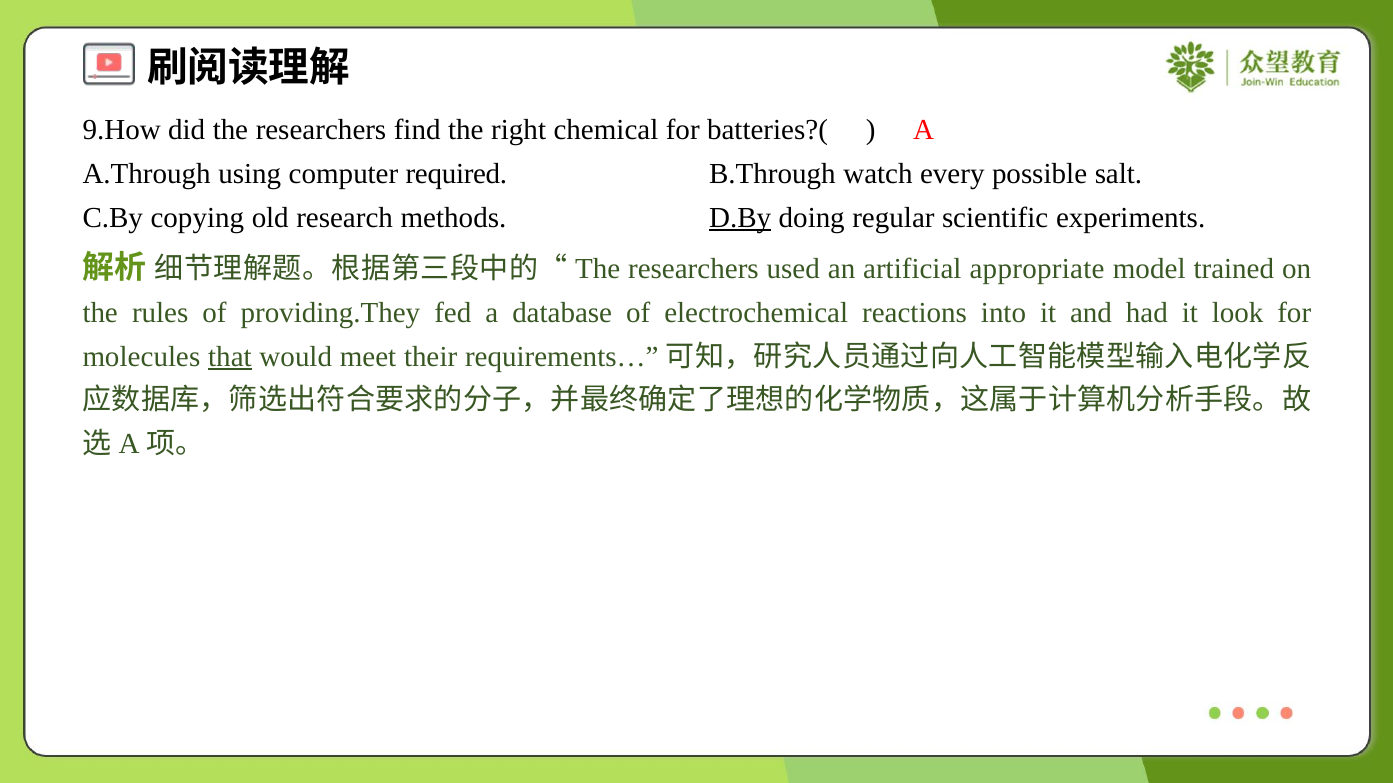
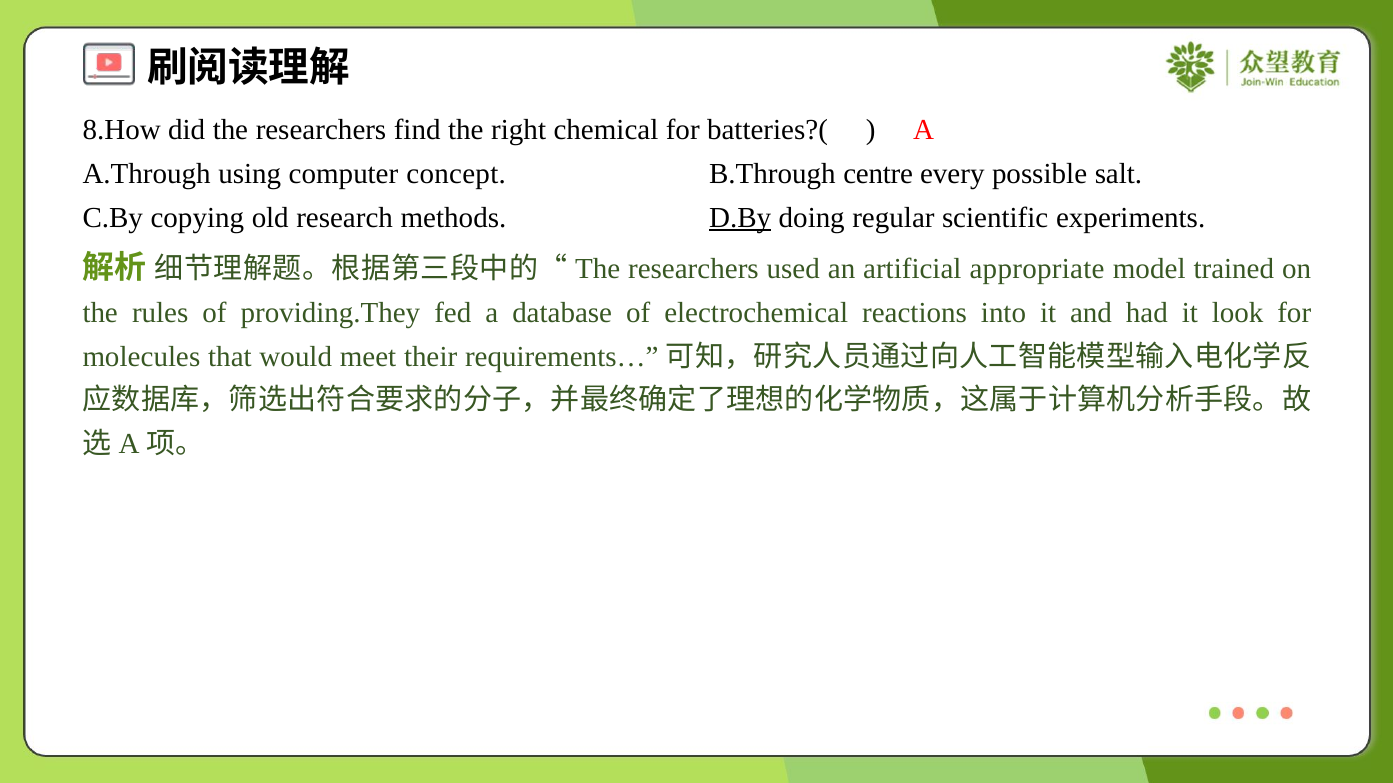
9.How: 9.How -> 8.How (122, 130)
required: required -> concept (456, 174)
watch: watch -> centre (878, 174)
that underline: present -> none (230, 357)
